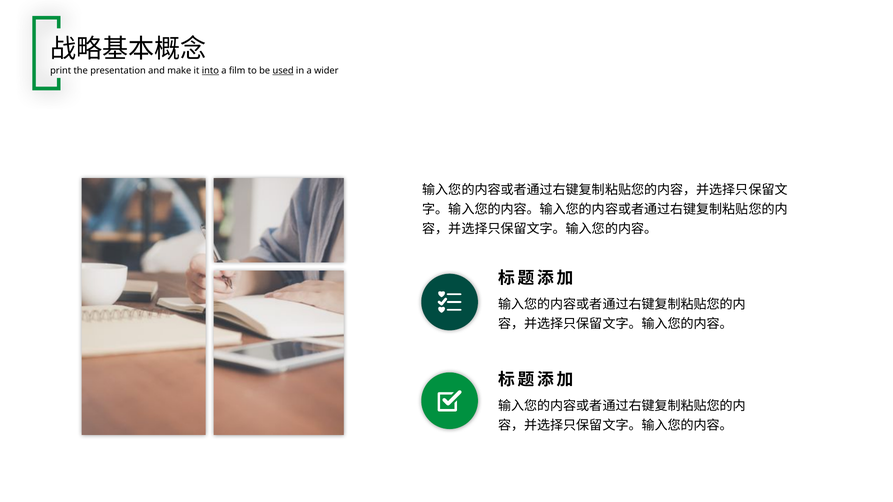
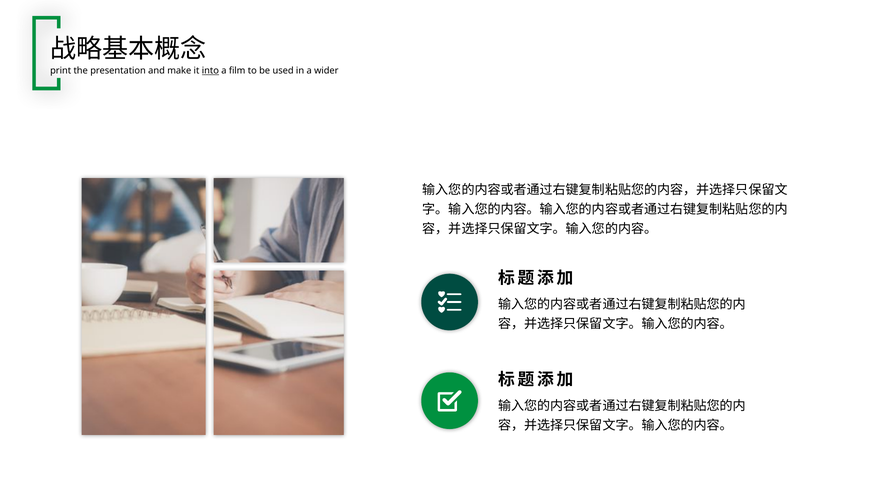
used underline: present -> none (283, 71)
